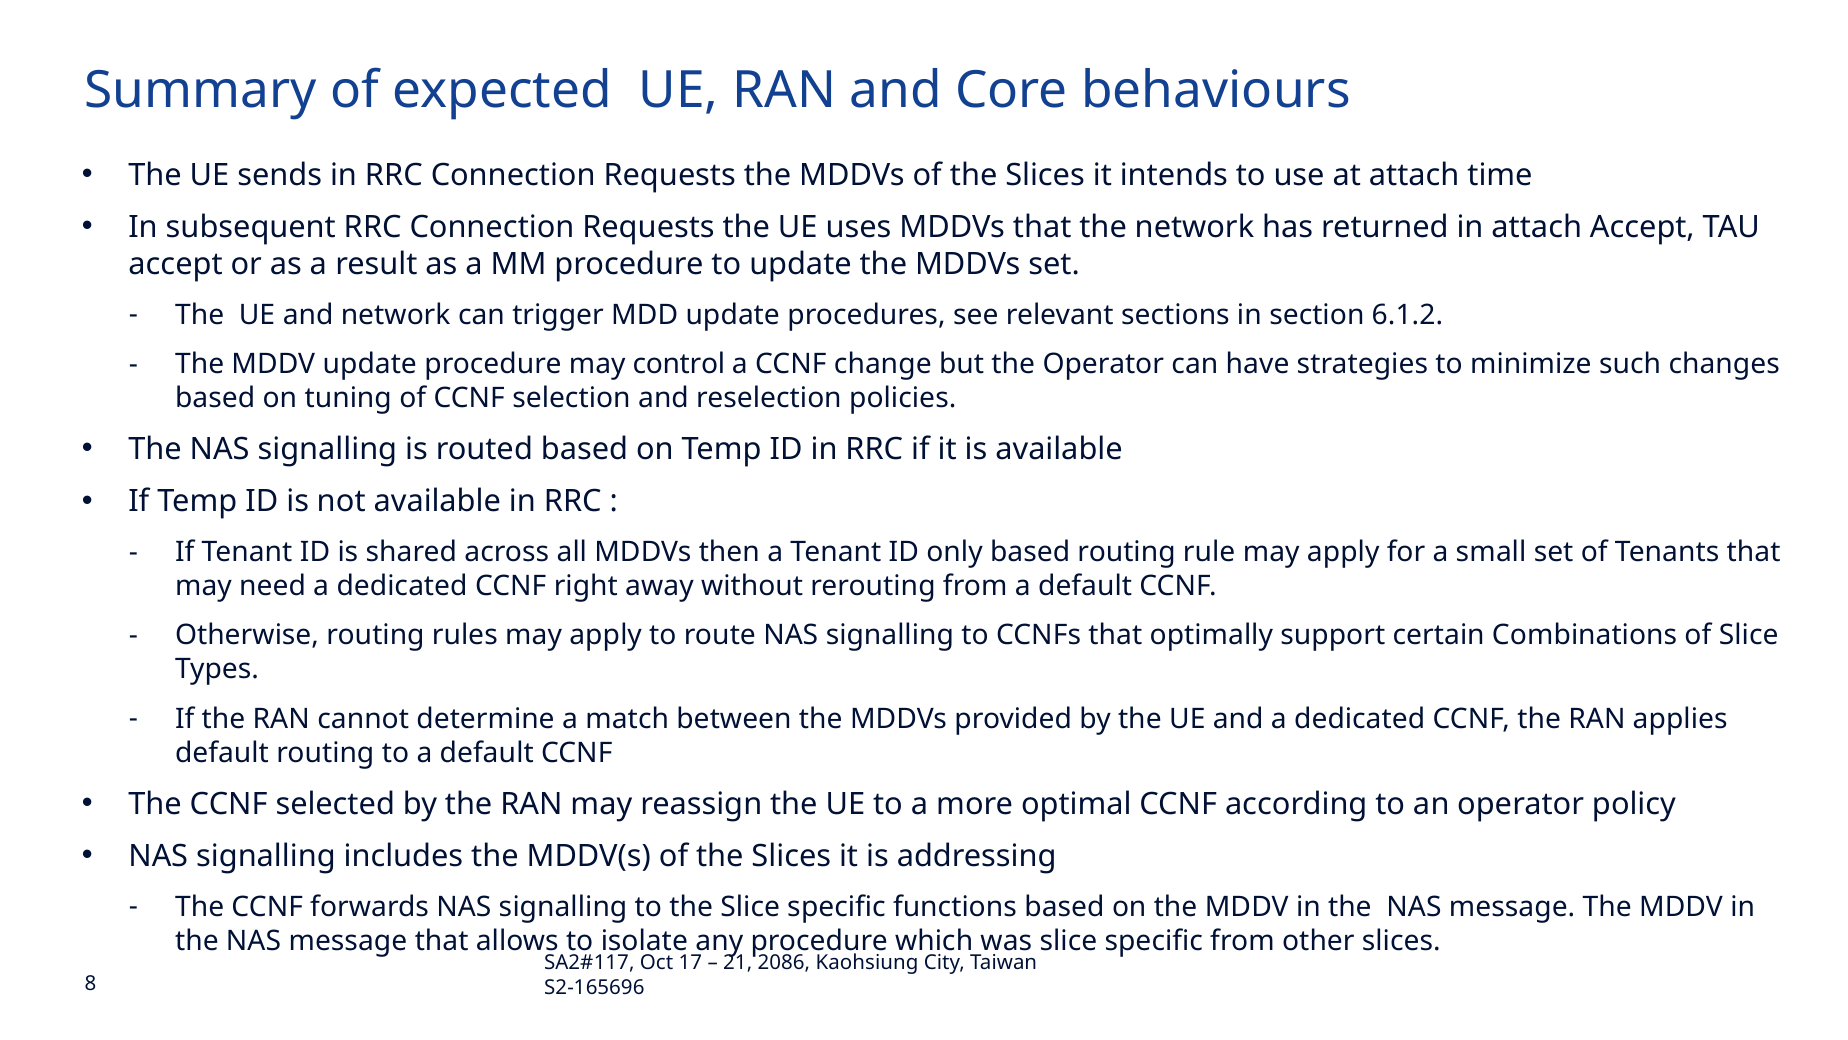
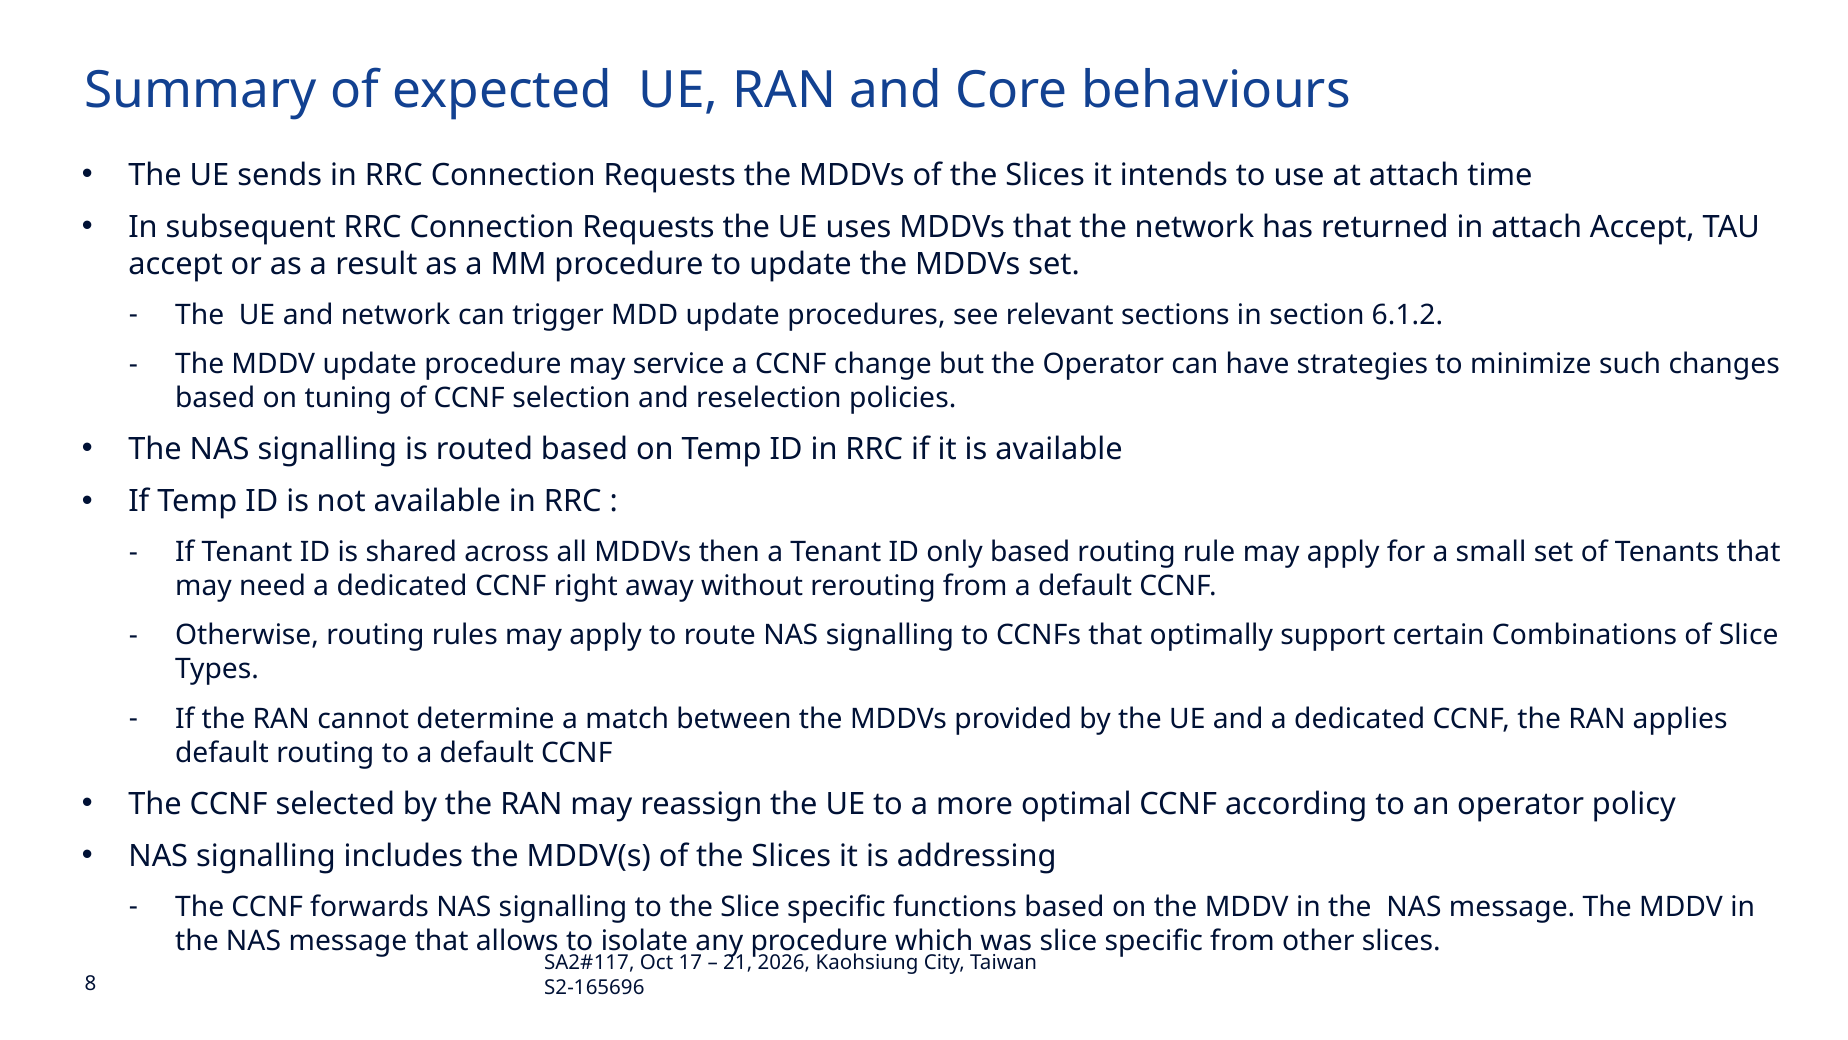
control: control -> service (679, 364)
2086: 2086 -> 2026 (784, 963)
